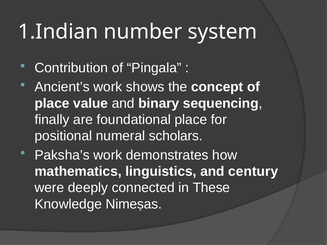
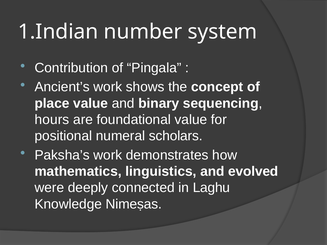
finally: finally -> hours (52, 120)
foundational place: place -> value (191, 120)
century: century -> evolved (253, 172)
These: These -> Laghu (211, 188)
